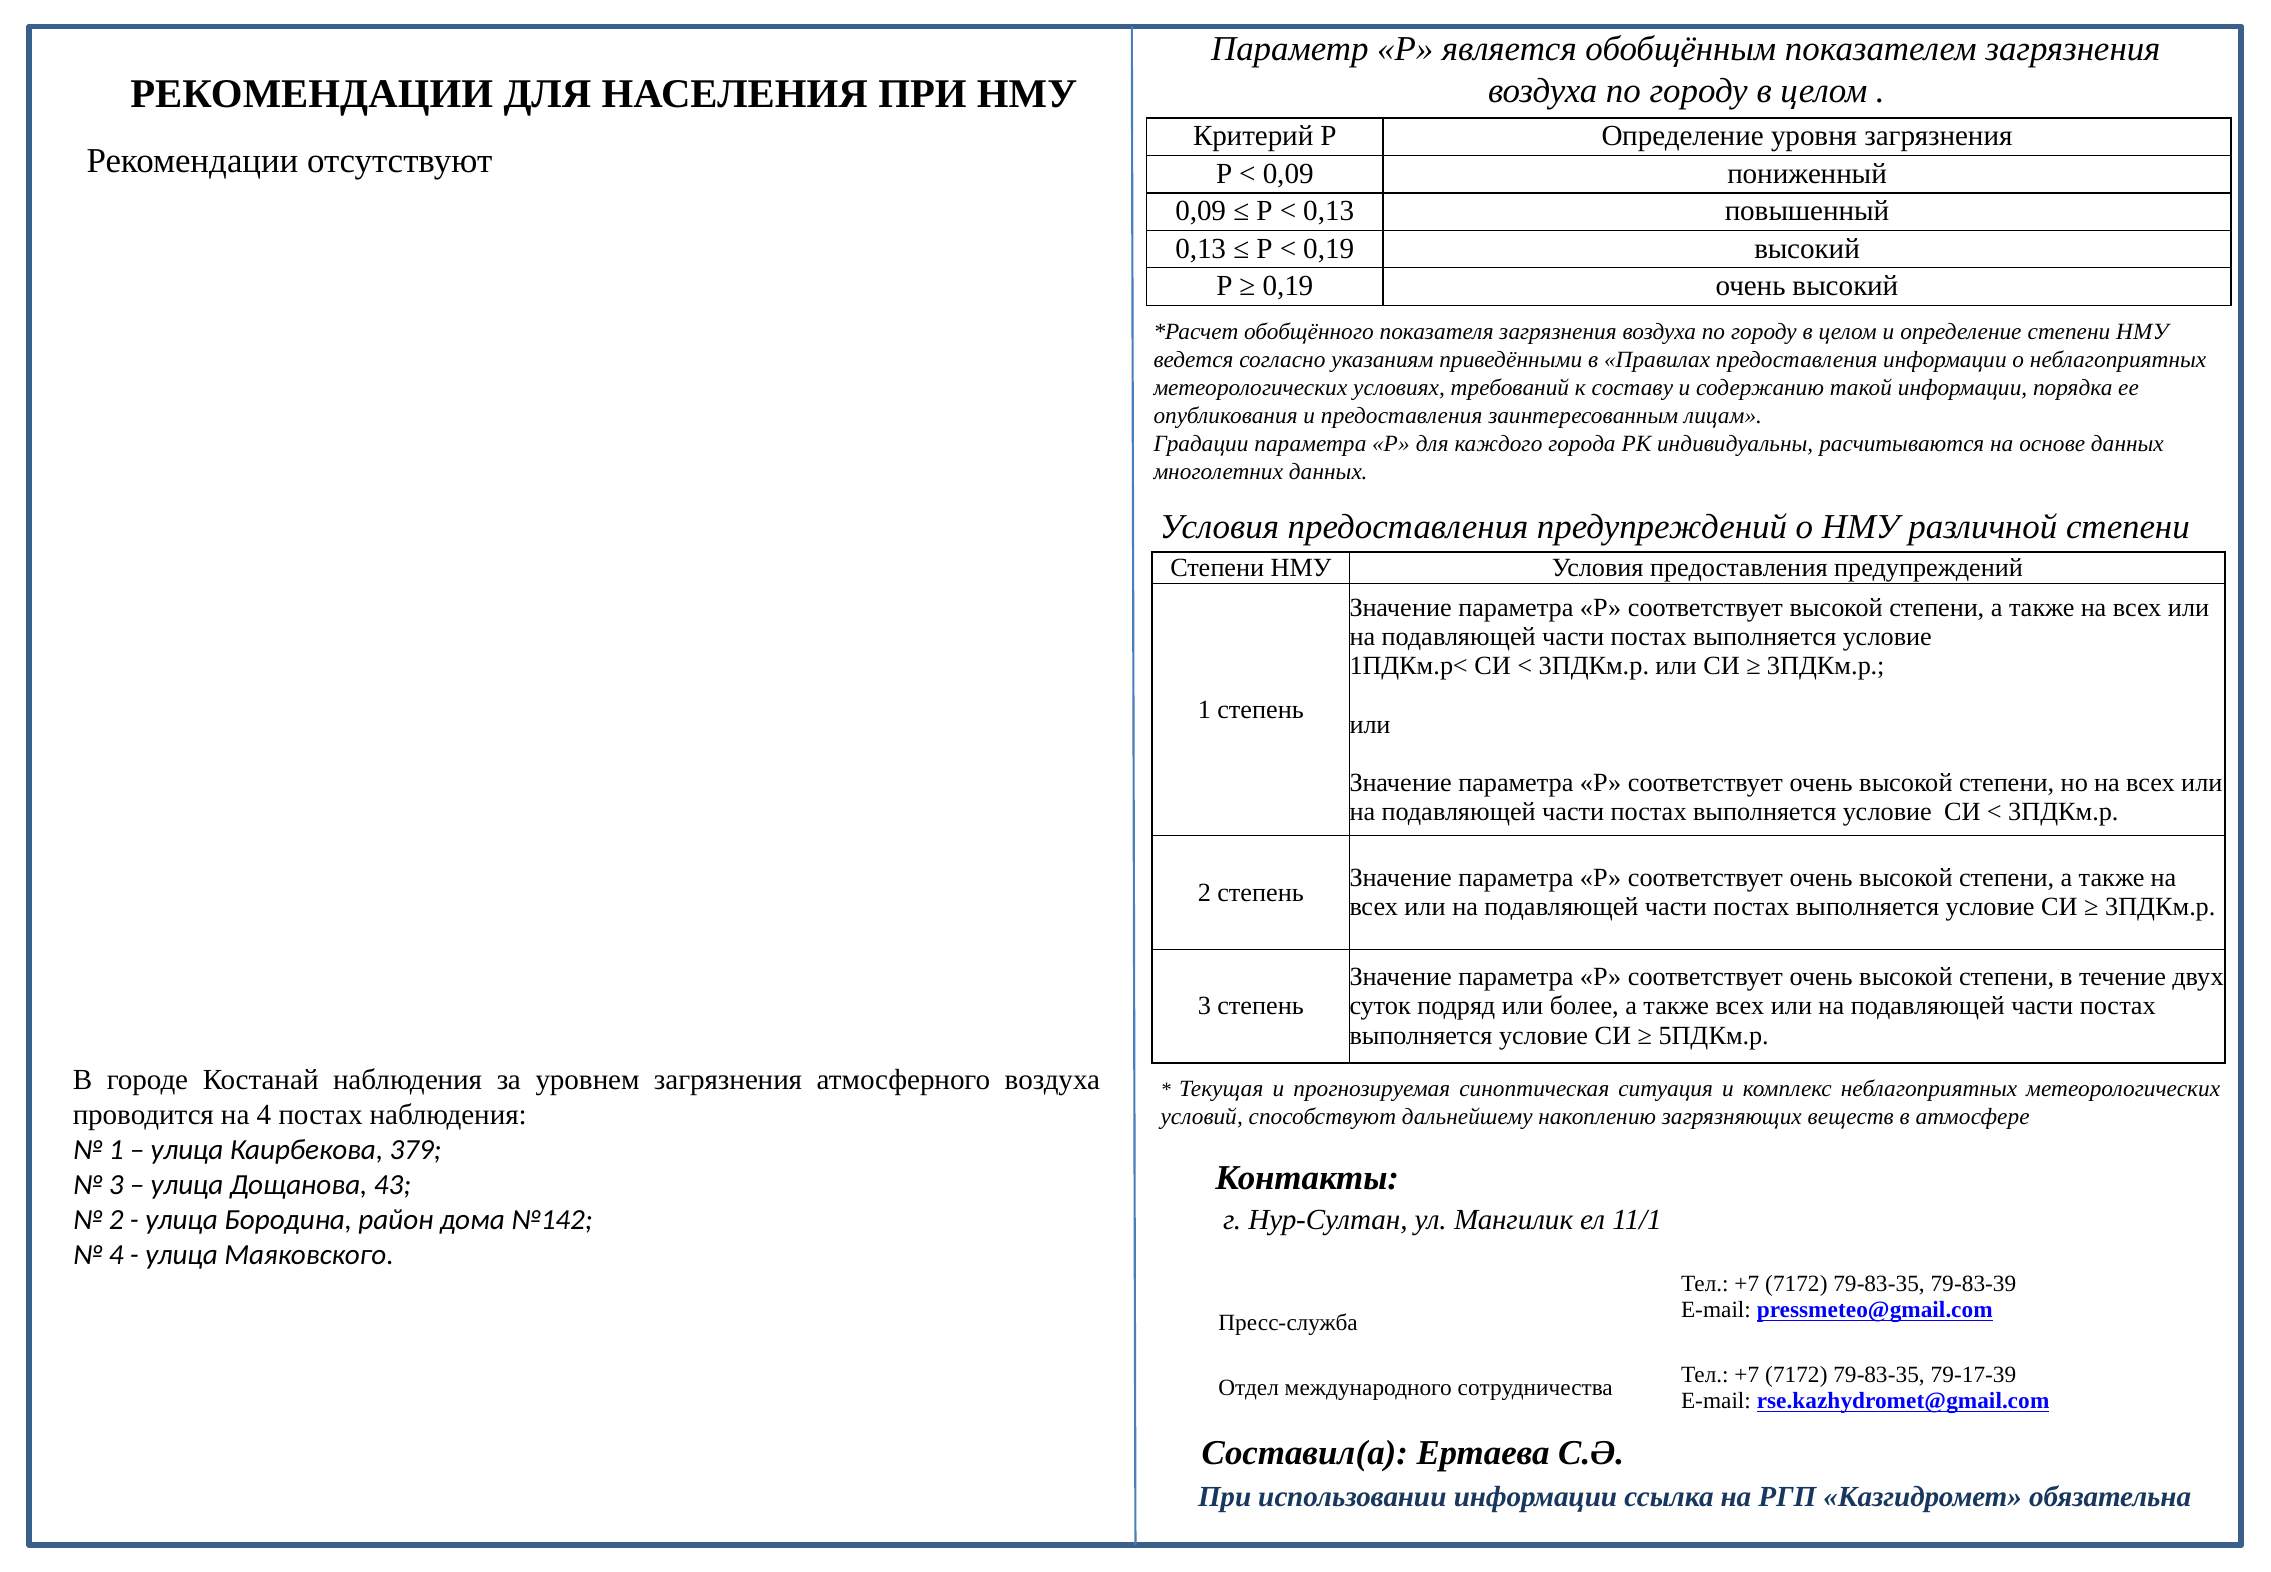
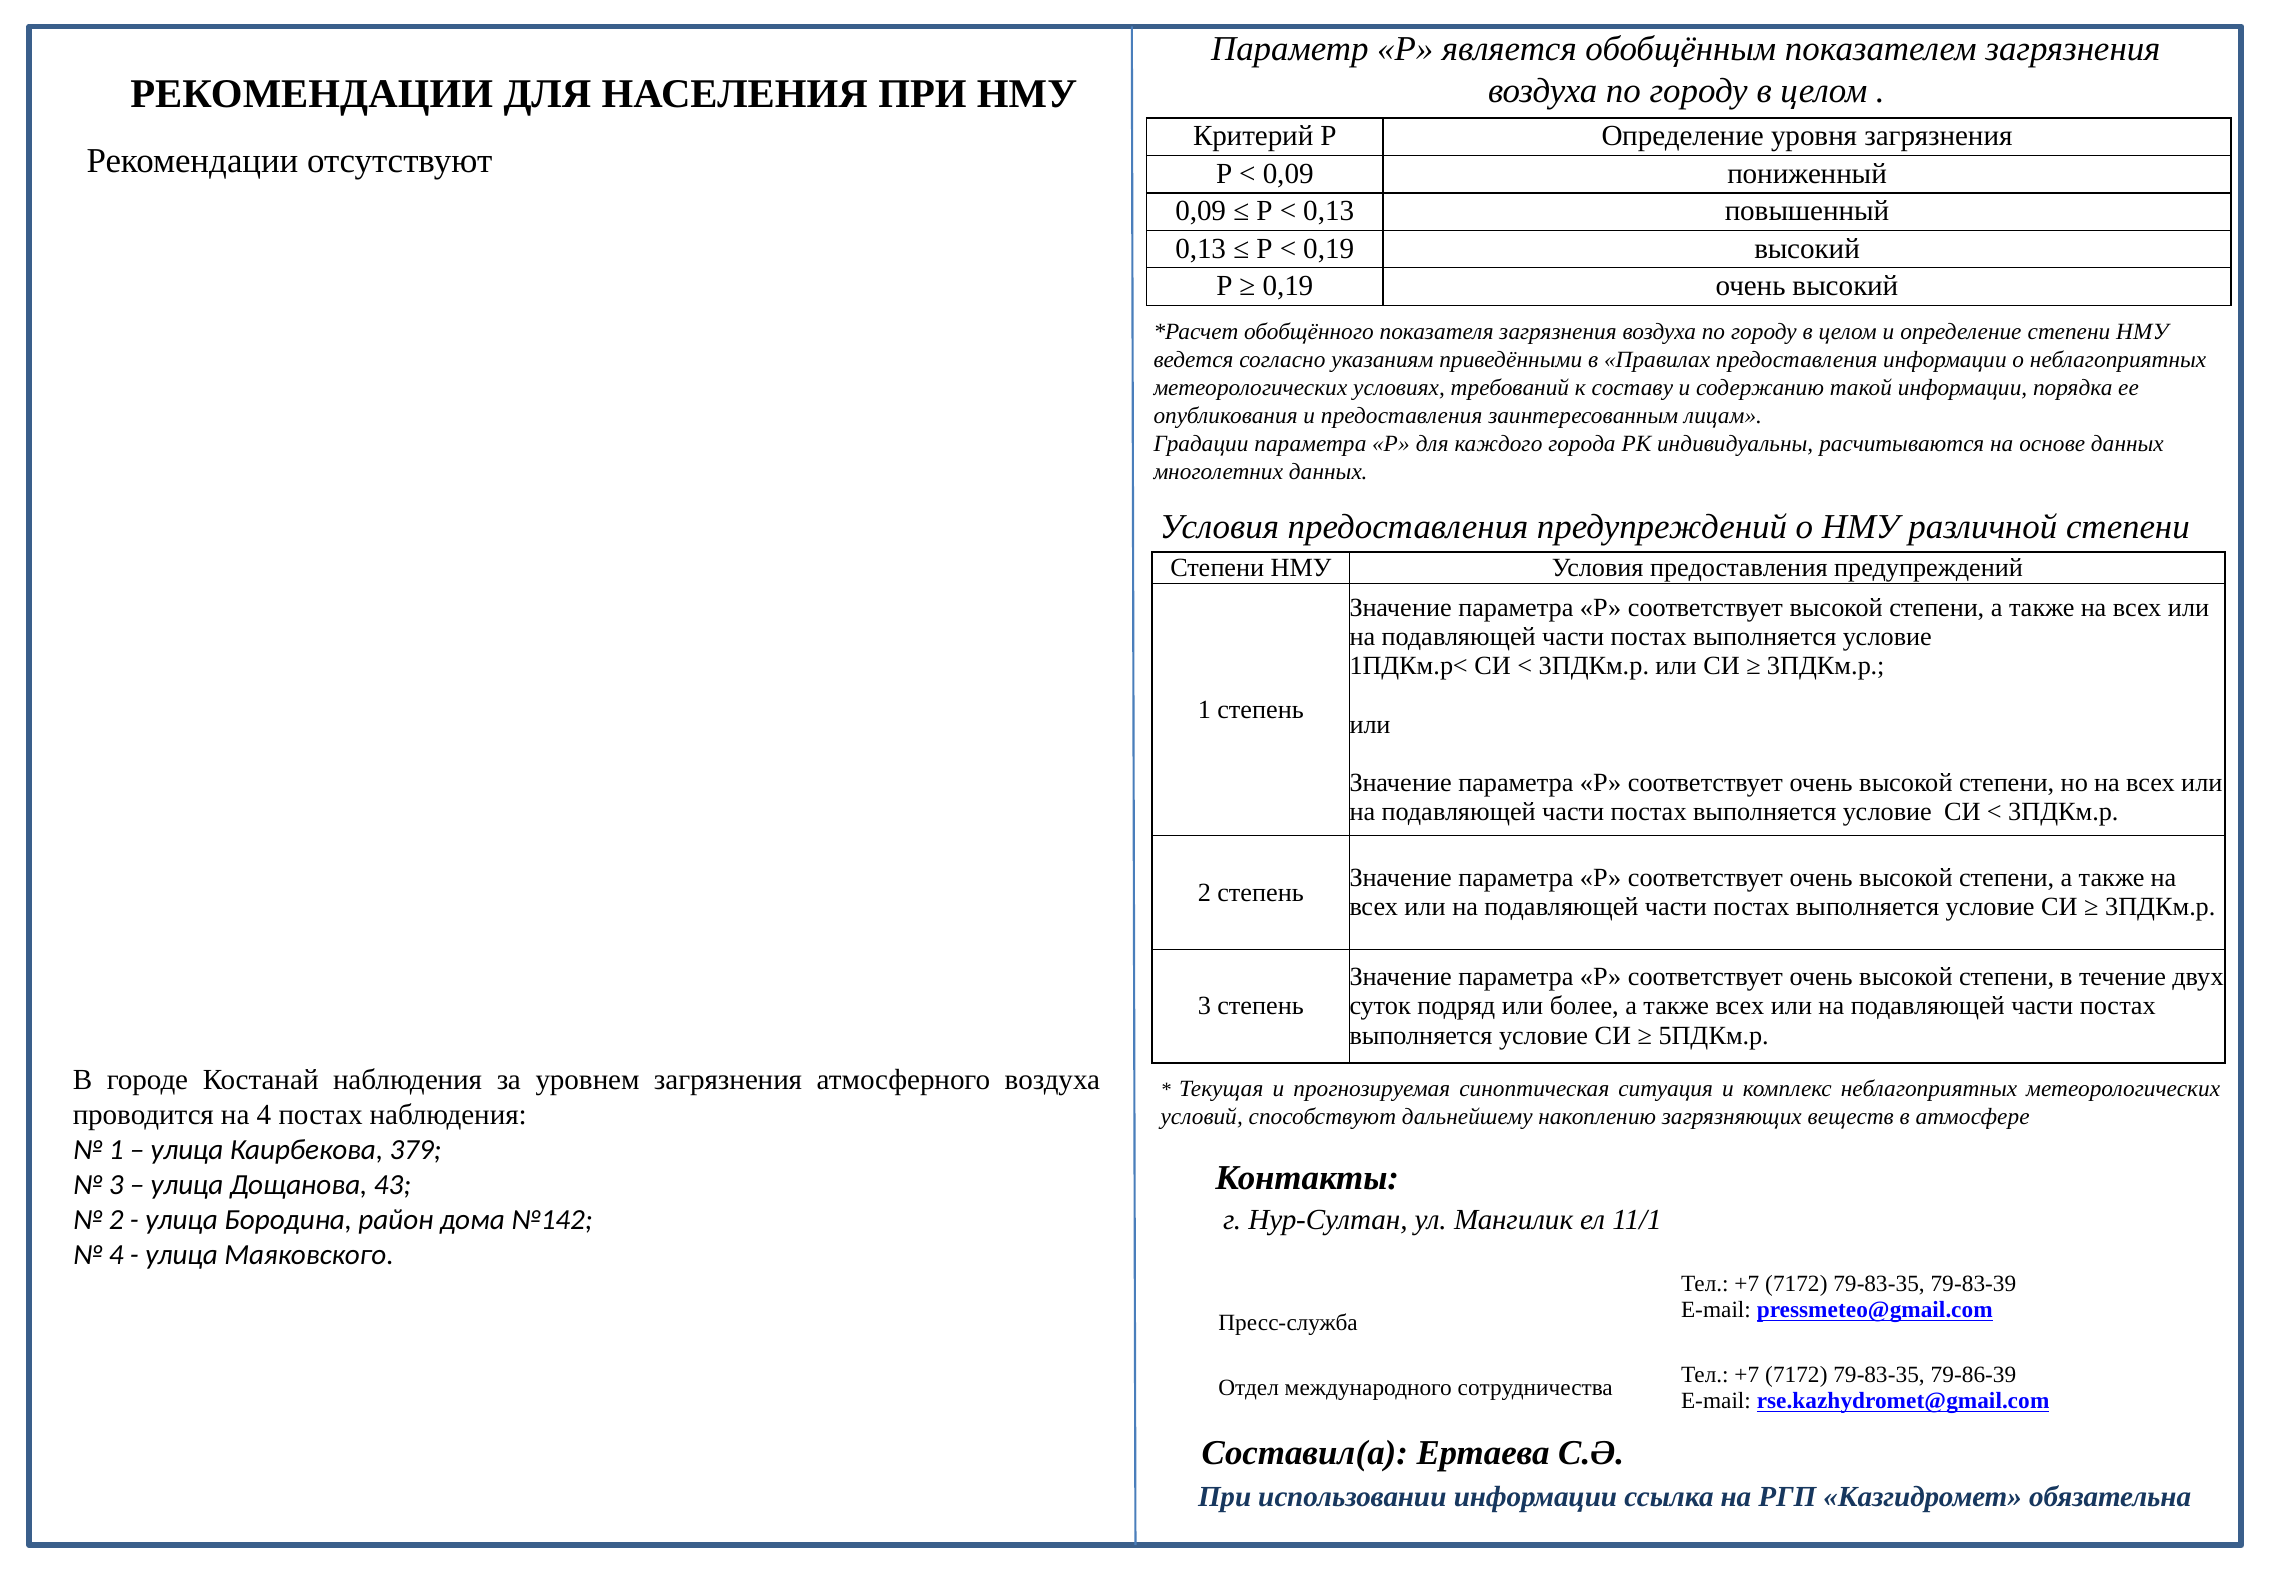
79-17-39: 79-17-39 -> 79-86-39 (1973, 1375)
